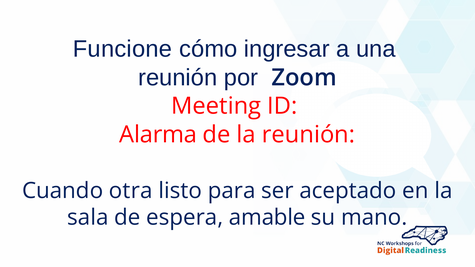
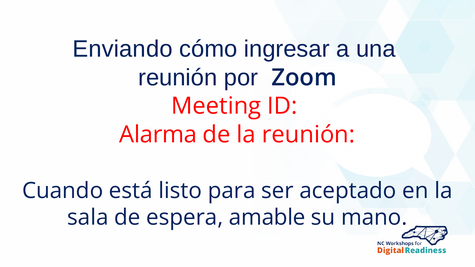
Funcione: Funcione -> Enviando (123, 49)
otra: otra -> está (131, 191)
